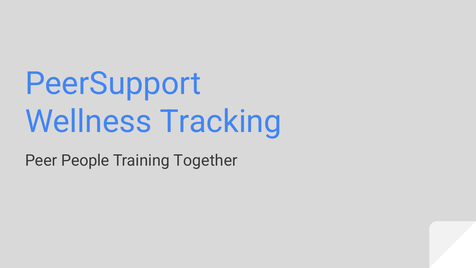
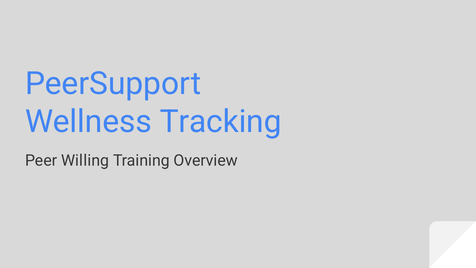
People: People -> Willing (85, 161)
Together: Together -> Overview (206, 161)
